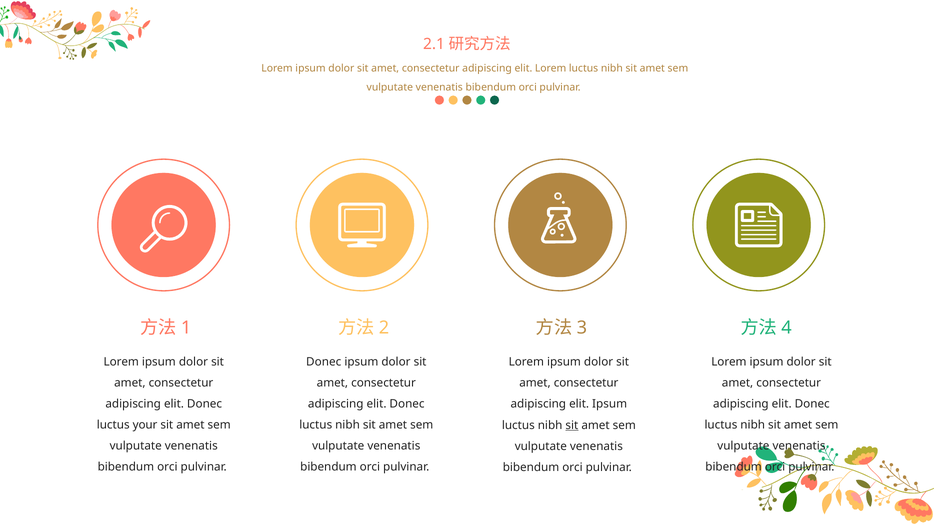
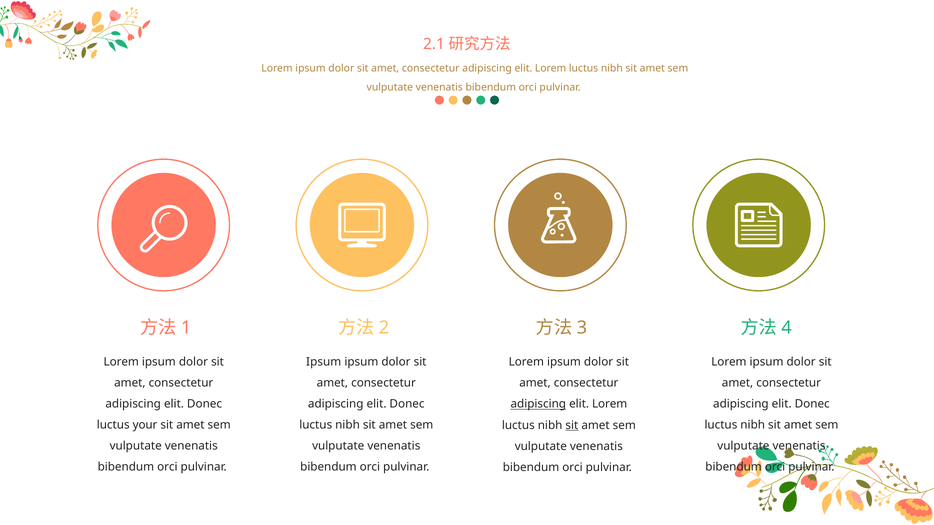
Donec: Donec -> Ipsum (324, 362)
adipiscing underline: none -> present (538, 404)
Ipsum: Ipsum -> Lorem (610, 404)
